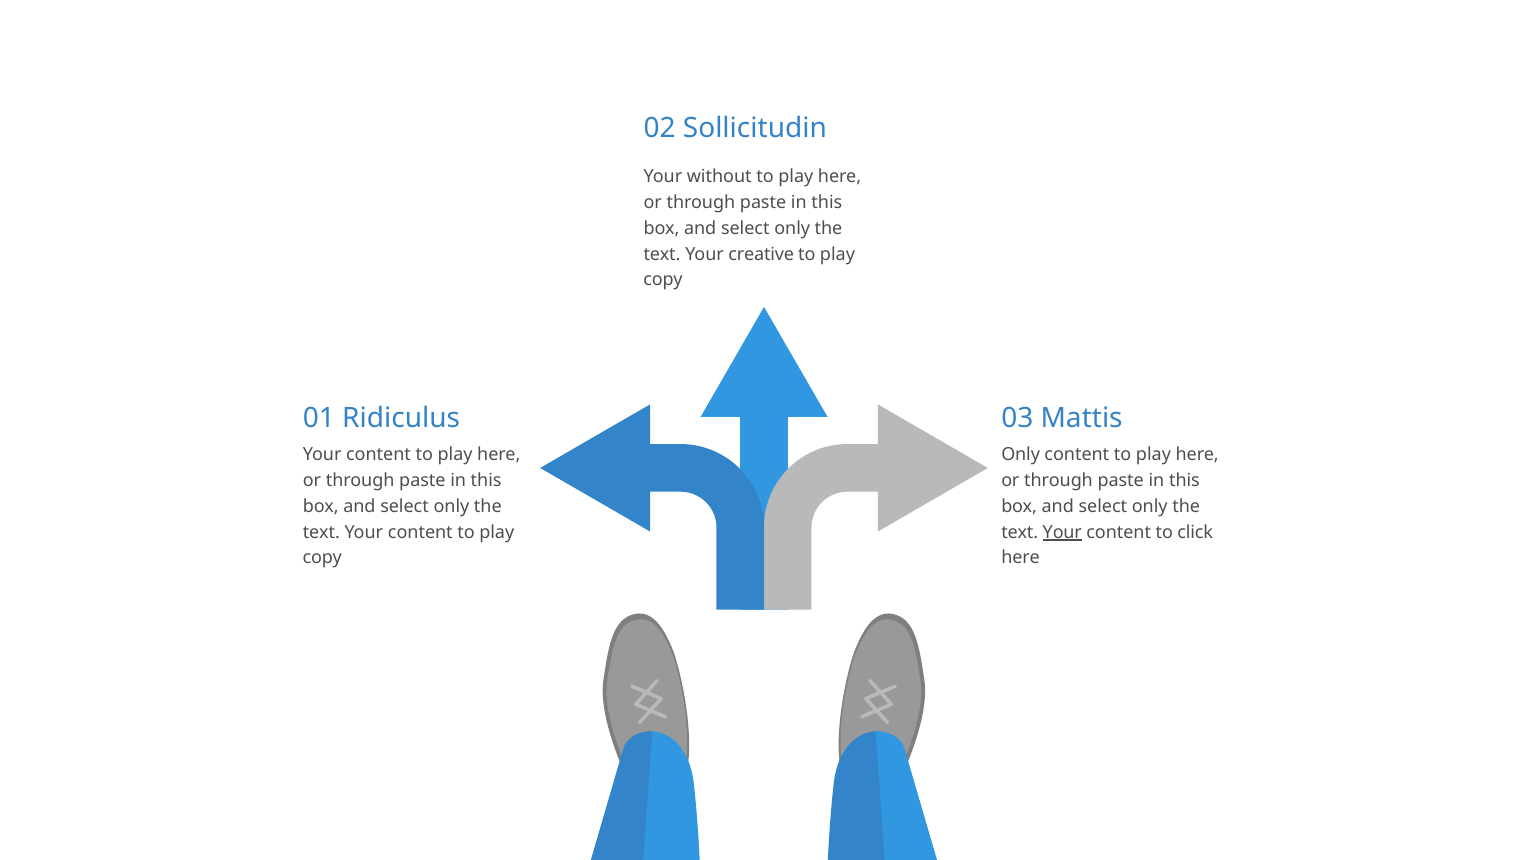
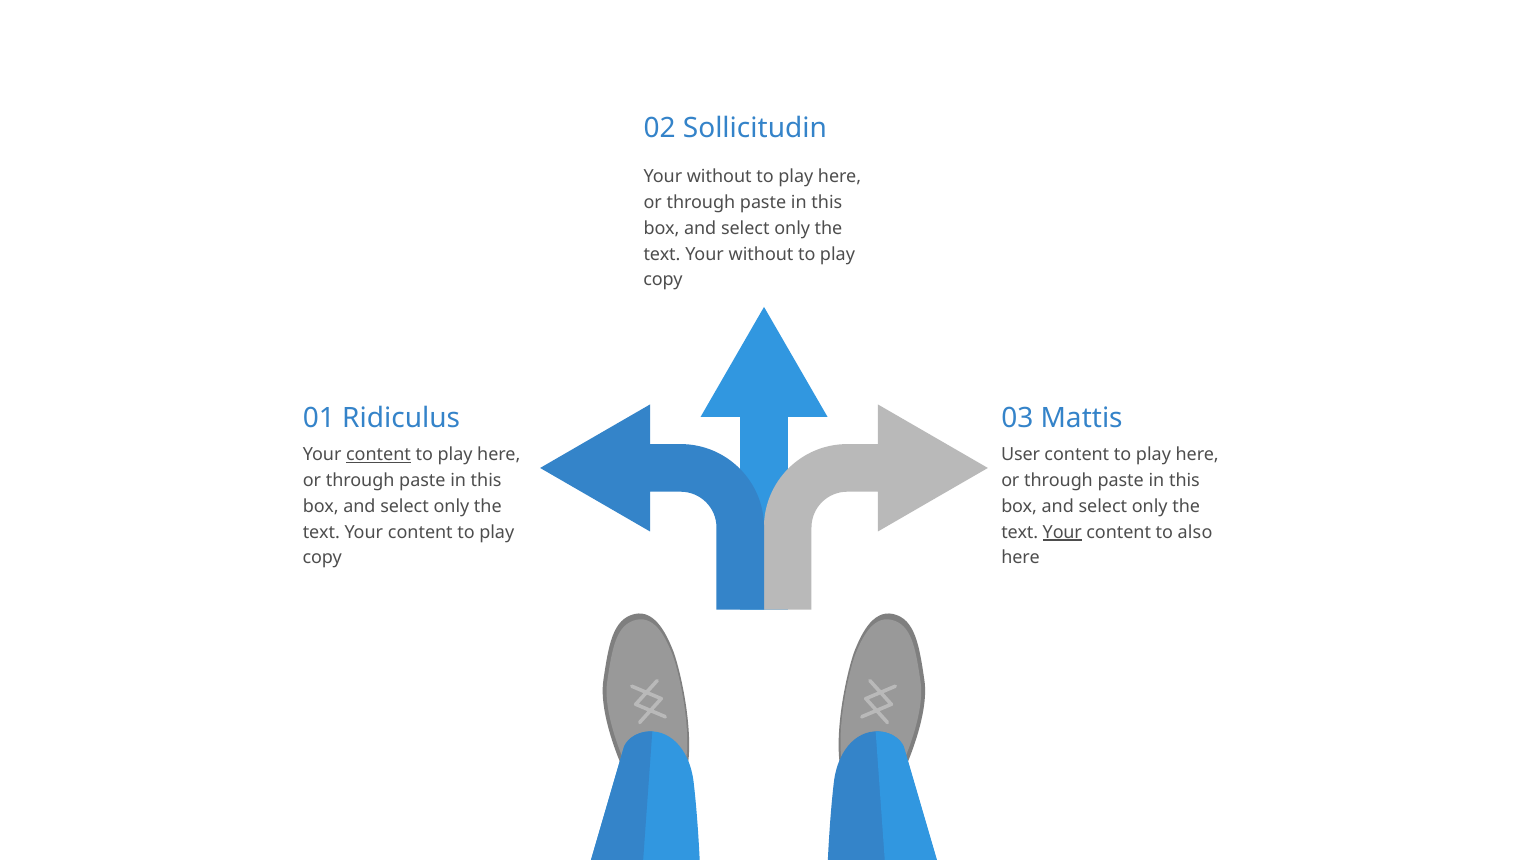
text Your creative: creative -> without (761, 254)
content underline: none -> present (379, 455)
Only: Only -> User (1021, 455)
click: click -> also (1195, 532)
